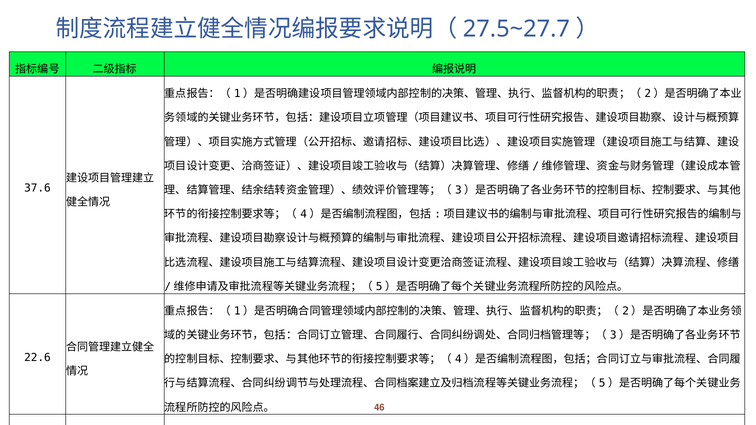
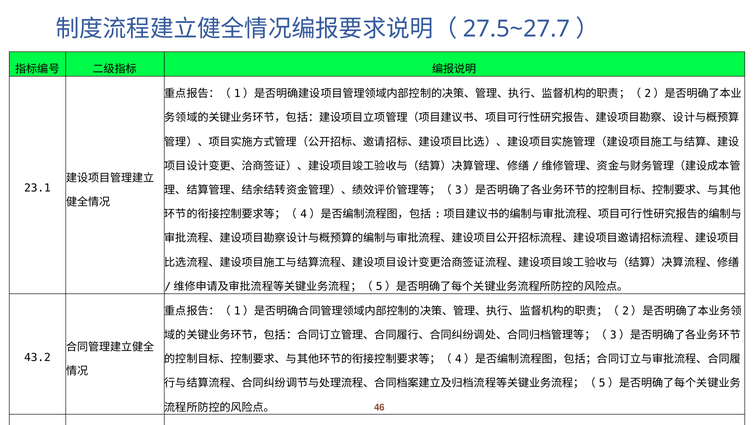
37.6: 37.6 -> 23.1 (37, 188)
22.6: 22.6 -> 43.2 (37, 358)
